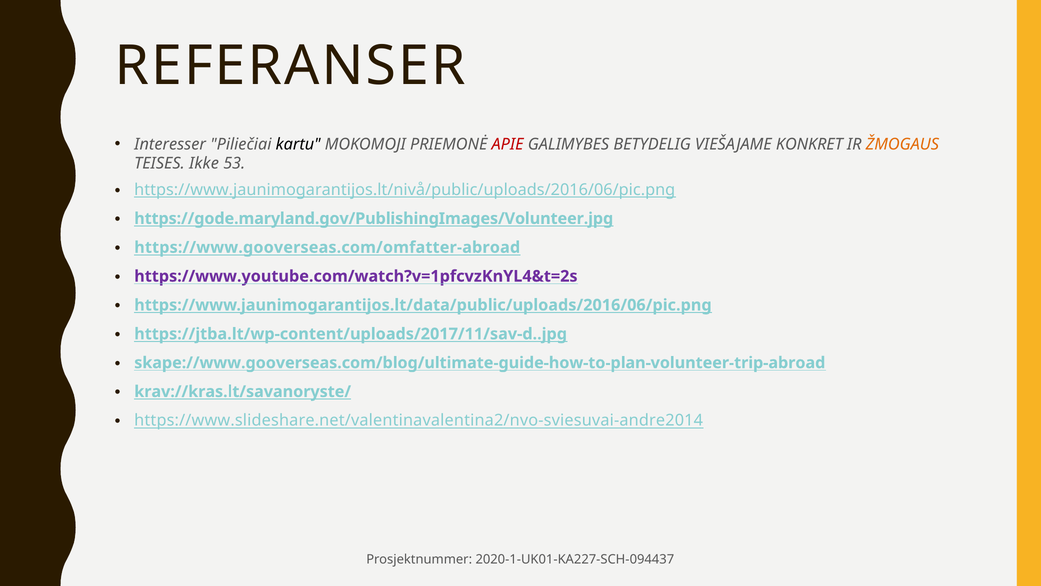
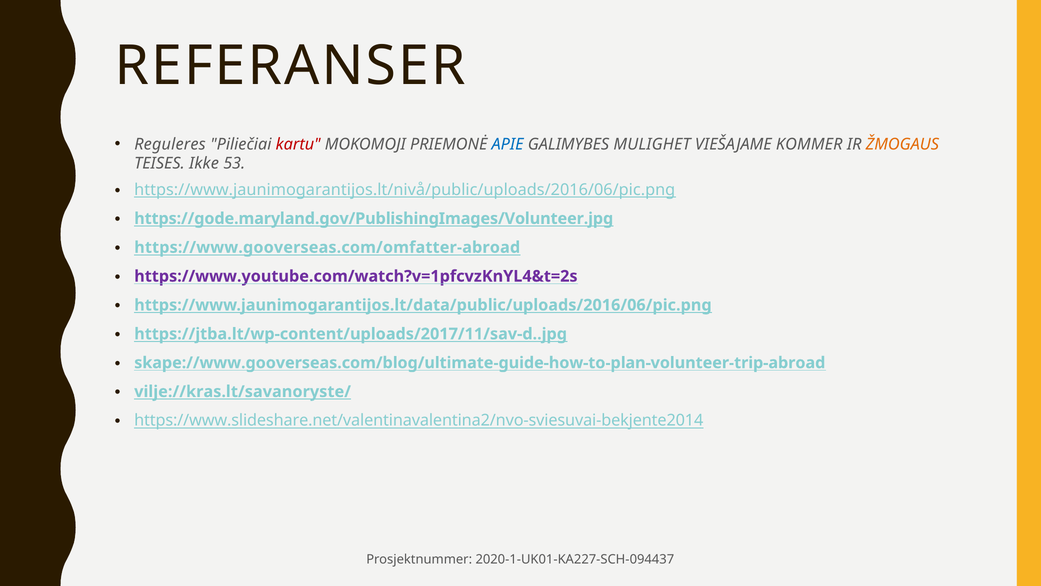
Interesser: Interesser -> Reguleres (170, 144)
kartu colour: black -> red (298, 144)
APIE colour: red -> blue (508, 144)
BETYDELIG: BETYDELIG -> MULIGHET (652, 144)
KONKRET: KONKRET -> KOMMER (809, 144)
krav://kras.lt/savanoryste/: krav://kras.lt/savanoryste/ -> vilje://kras.lt/savanoryste/ (243, 391)
https://www.slideshare.net/valentinavalentina2/nvo-sviesuvai-andre2014: https://www.slideshare.net/valentinavalentina2/nvo-sviesuvai-andre2014 -> https://www.slideshare.net/valentinavalentina2/nvo-sviesuvai-bekjente2014 (419, 420)
